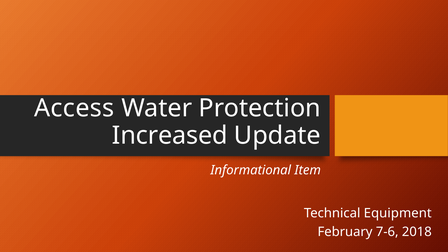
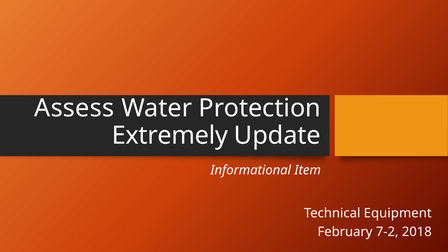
Access: Access -> Assess (74, 108)
Increased: Increased -> Extremely (170, 135)
7-6: 7-6 -> 7-2 (387, 232)
